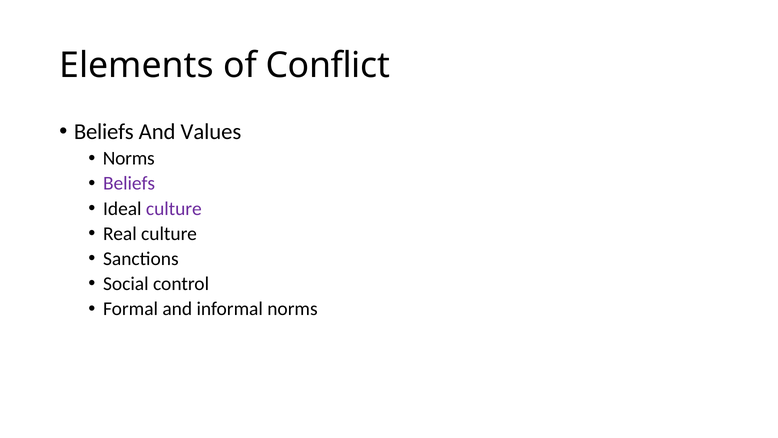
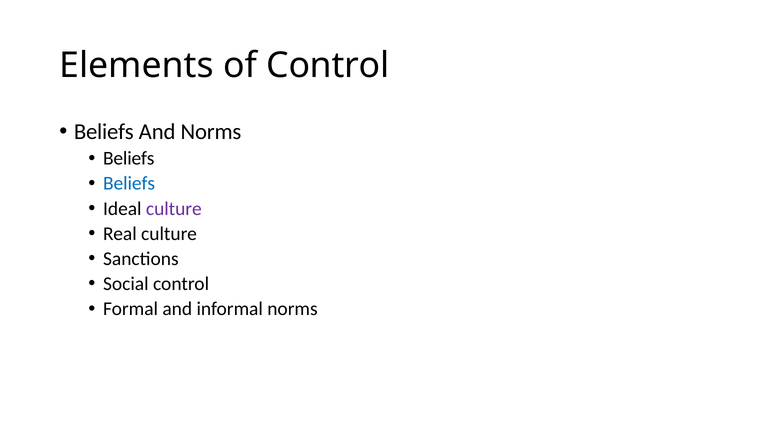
of Conflict: Conflict -> Control (328, 65)
And Values: Values -> Norms (211, 132)
Norms: Norms -> Beliefs (129, 158)
Beliefs colour: purple -> blue (129, 183)
